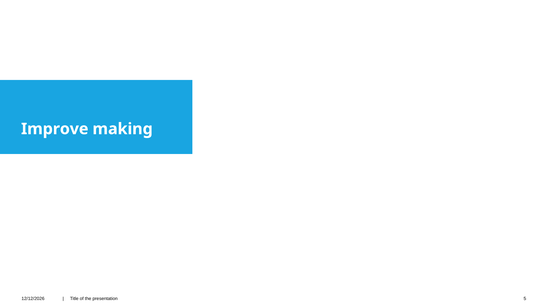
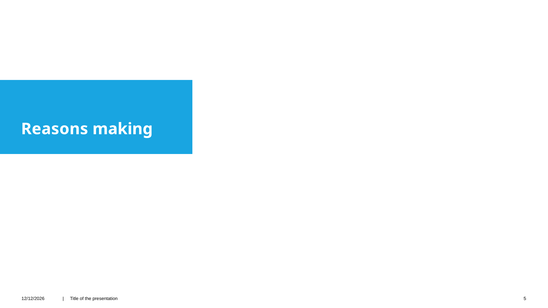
Improve: Improve -> Reasons (55, 129)
